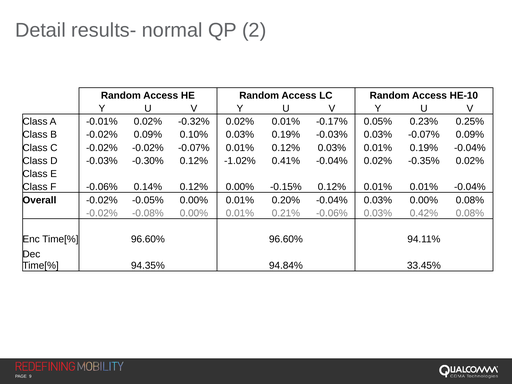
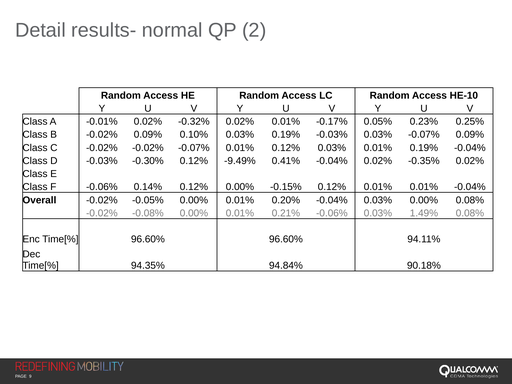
-1.02%: -1.02% -> -9.49% (240, 161)
0.42%: 0.42% -> 1.49% (424, 213)
33.45%: 33.45% -> 90.18% (424, 266)
